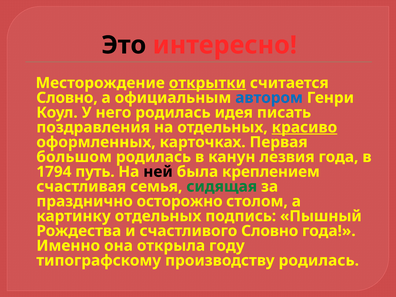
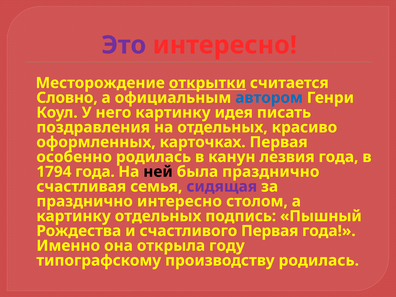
Это colour: black -> purple (124, 45)
него родилась: родилась -> картинку (173, 113)
красиво underline: present -> none (304, 127)
большом: большом -> особенно (74, 157)
1794 путь: путь -> года (95, 172)
была креплением: креплением -> празднично (271, 172)
сидящая colour: green -> purple (222, 187)
празднично осторожно: осторожно -> интересно (179, 201)
счастливого Словно: Словно -> Первая (270, 231)
